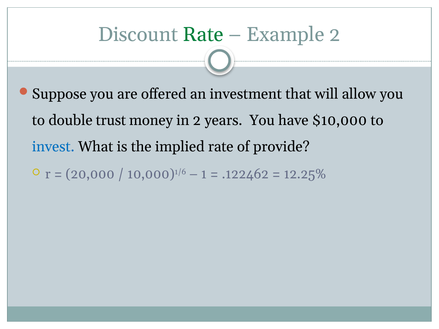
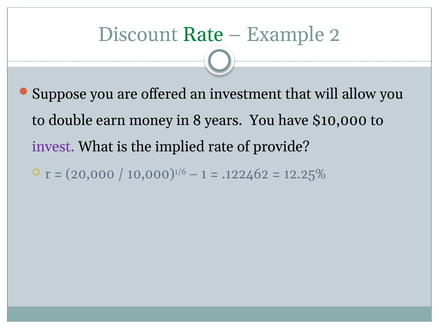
trust: trust -> earn (111, 120)
in 2: 2 -> 8 (197, 120)
invest colour: blue -> purple (53, 147)
